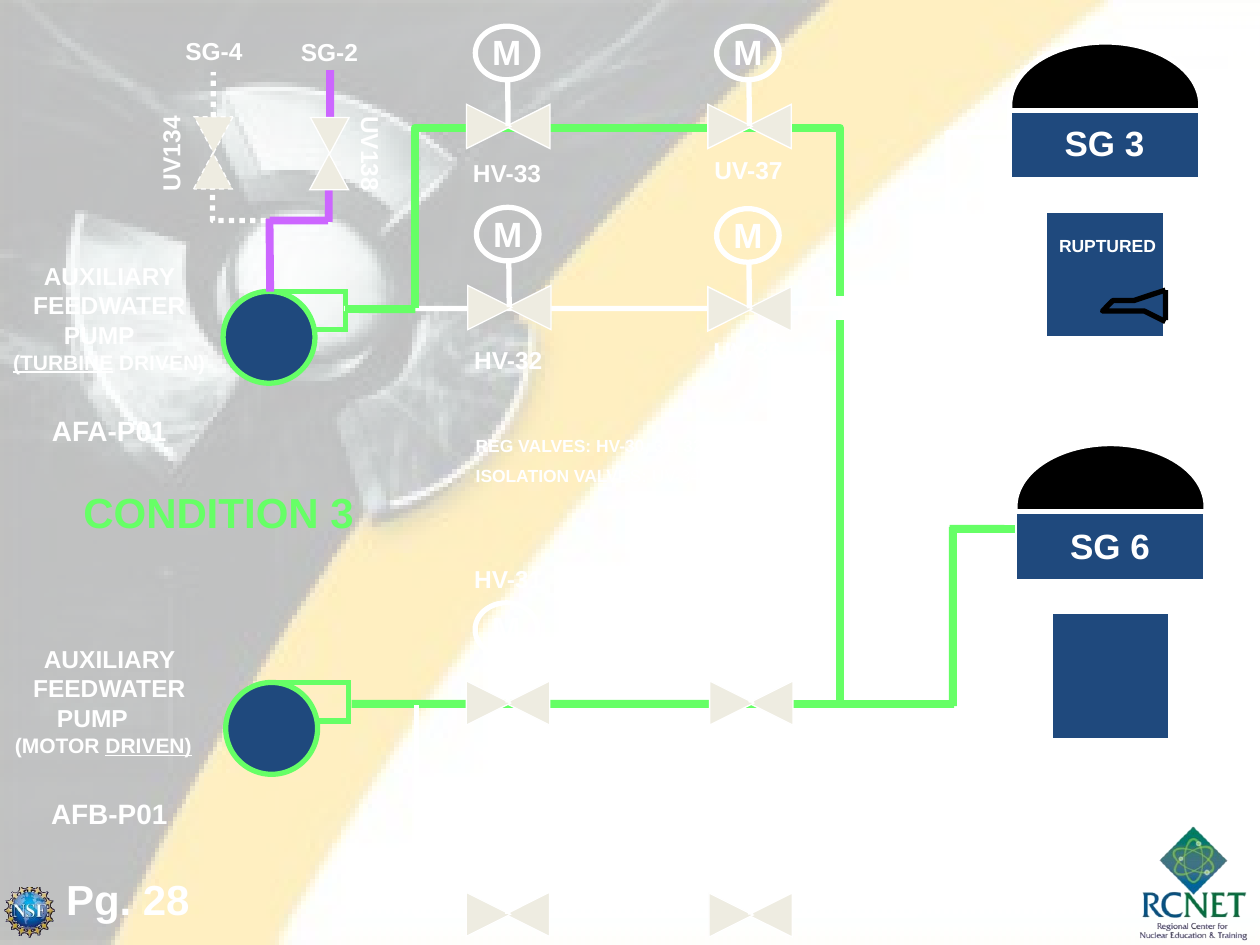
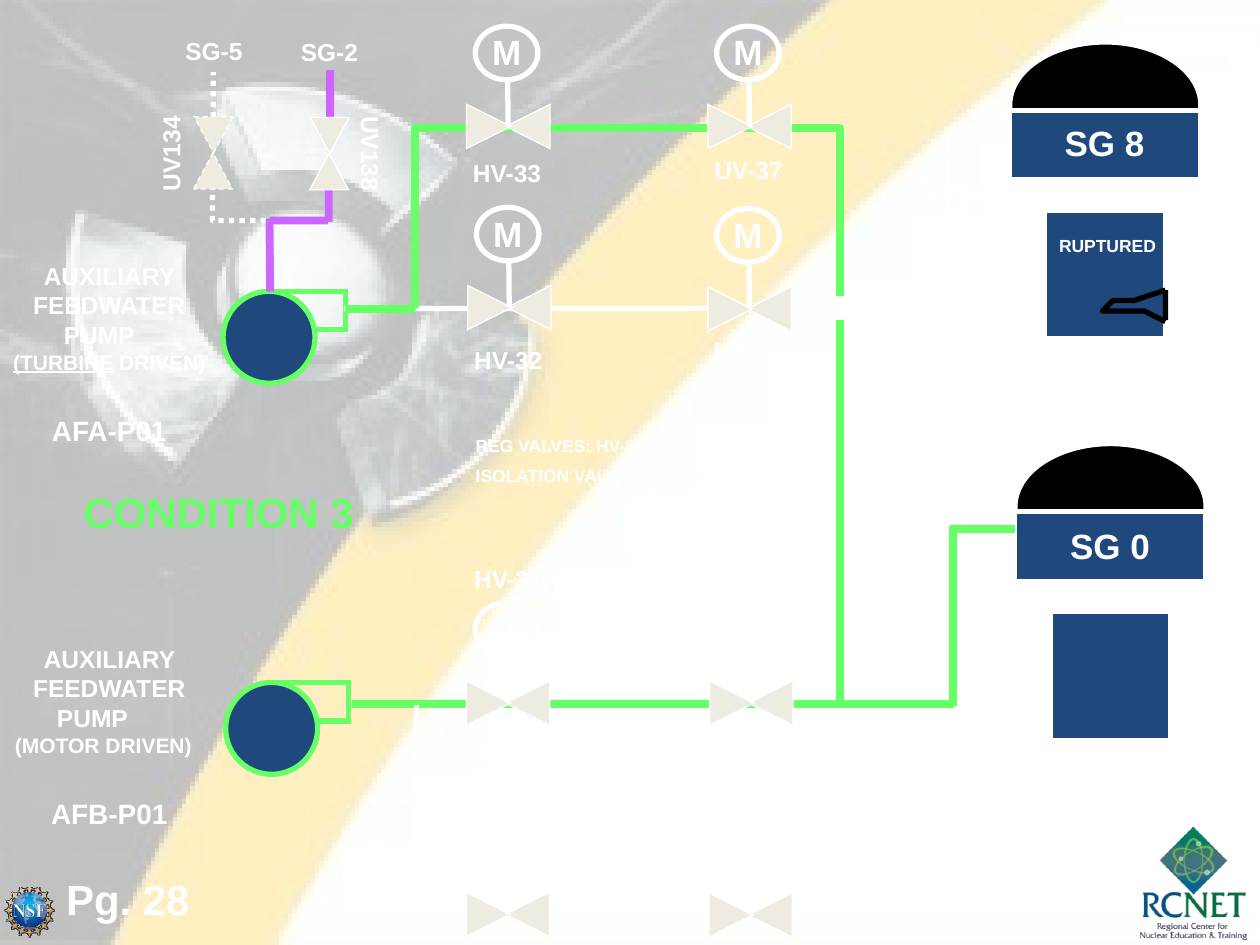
SG-4: SG-4 -> SG-5 (214, 52)
SG 3: 3 -> 8 (1135, 145)
6: 6 -> 0 (1140, 547)
DRIVEN underline: present -> none (149, 746)
